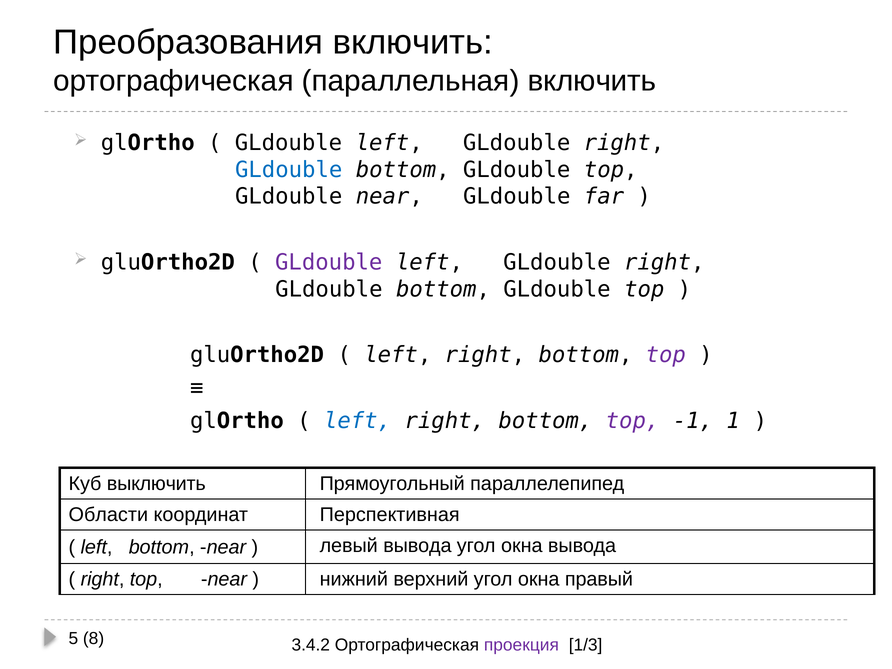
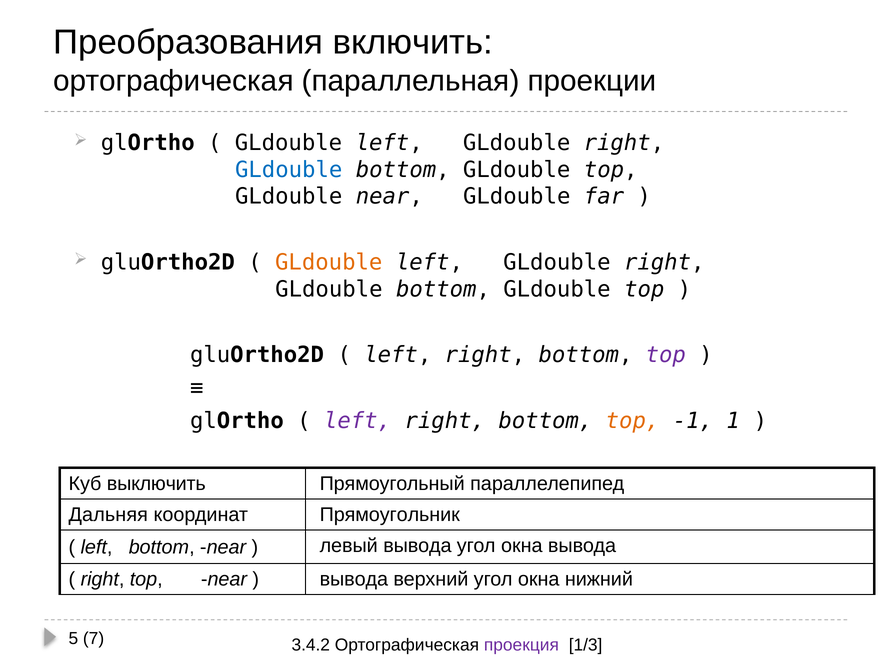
параллельная включить: включить -> проекции (592, 81)
GLdouble colour: purple -> orange (329, 262)
left colour: blue -> purple (358, 421)
top colour: purple -> orange (633, 421)
Области: Области -> Дальняя (108, 515)
Перспективная: Перспективная -> Прямоугольник (390, 515)
нижний: нижний -> вывода (354, 579)
правый: правый -> нижний (599, 579)
8: 8 -> 7 (94, 639)
